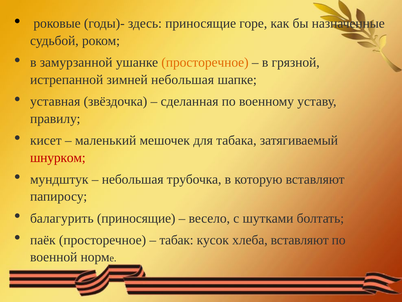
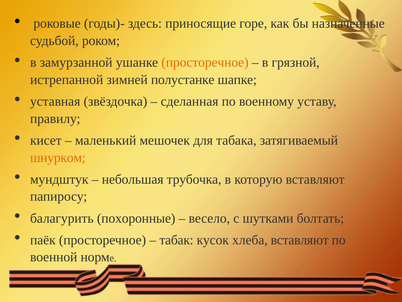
зимней небольшая: небольшая -> полустанке (183, 80)
шнурком colour: red -> orange (58, 157)
балагурить приносящие: приносящие -> похоронные (136, 218)
